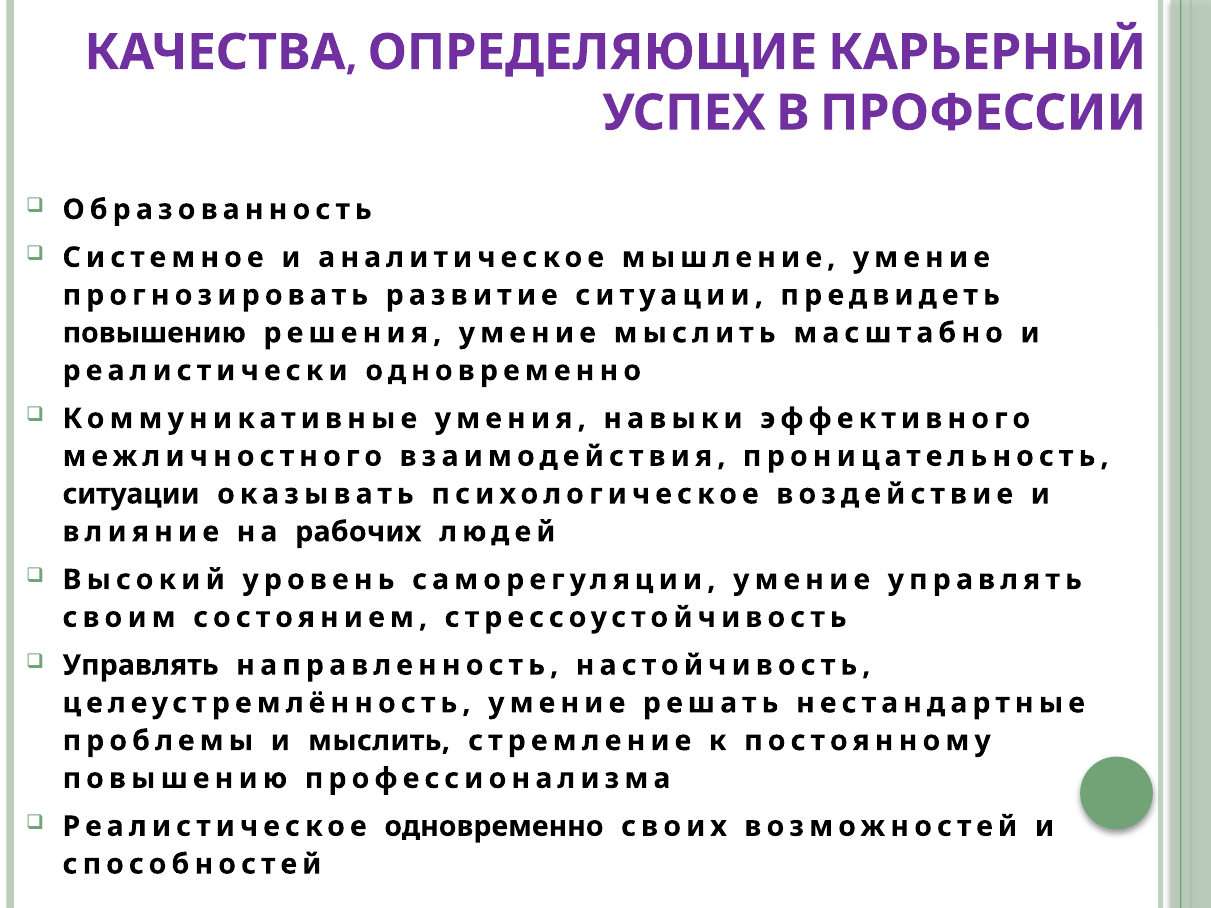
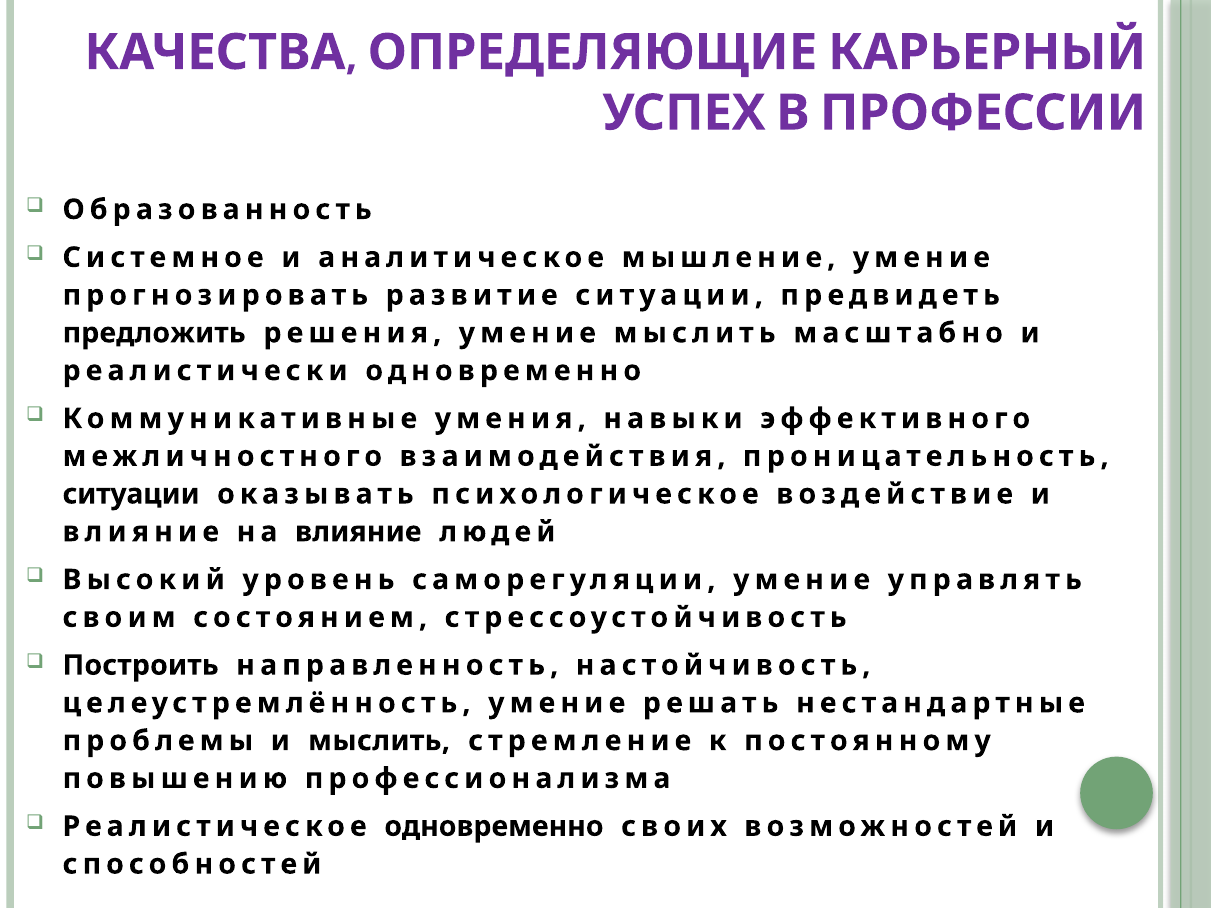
повышению: повышению -> предложить (154, 333)
на рабочих: рабочих -> влияние (358, 532)
Управлять: Управлять -> Построить (141, 665)
